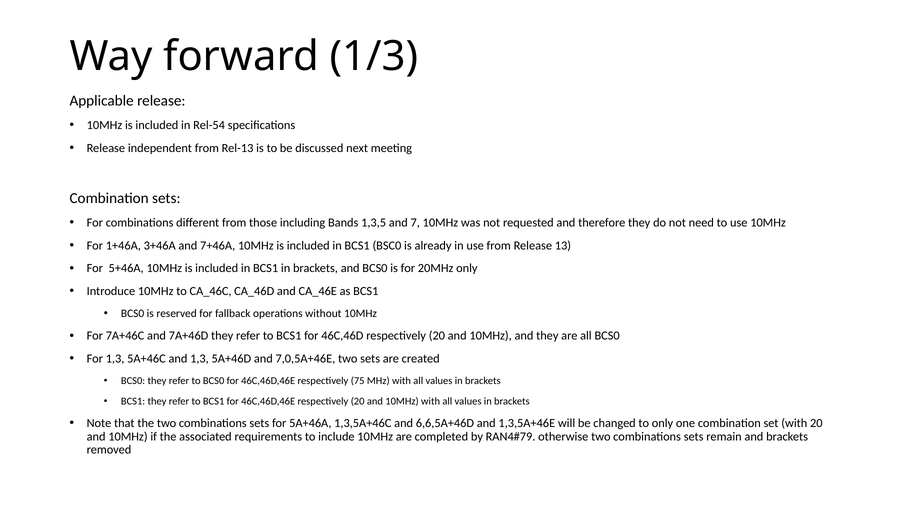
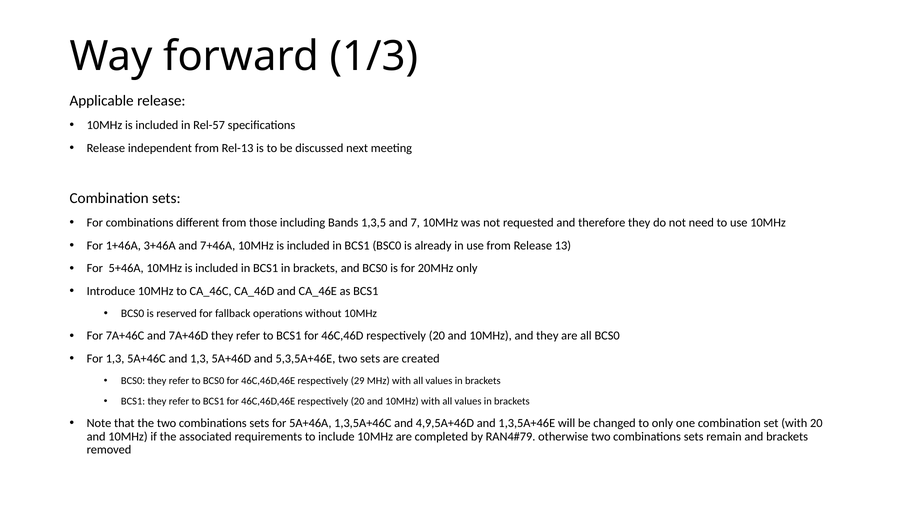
Rel-54: Rel-54 -> Rel-57 (209, 125)
7,0,5A+46E: 7,0,5A+46E -> 5,3,5A+46E (305, 359)
75: 75 -> 29 (358, 381)
6,6,5A+46D: 6,6,5A+46D -> 4,9,5A+46D (445, 424)
